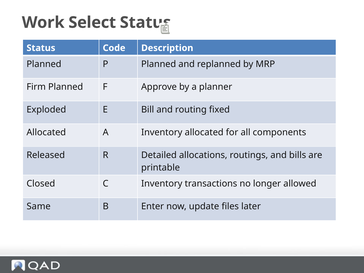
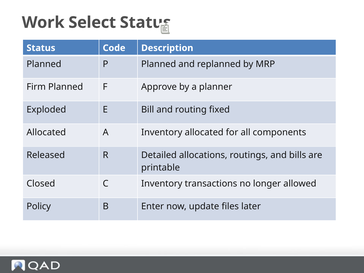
Same: Same -> Policy (39, 206)
